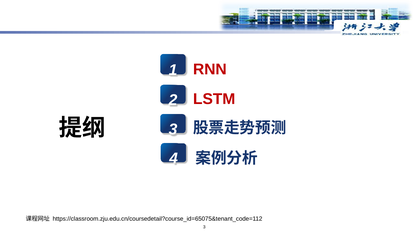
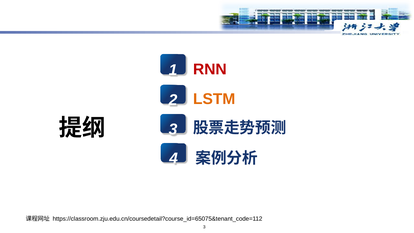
LSTM colour: red -> orange (214, 99)
